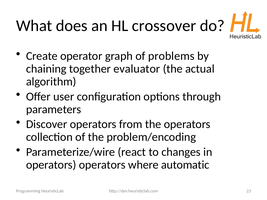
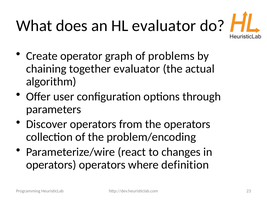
HL crossover: crossover -> evaluator (164, 26)
automatic: automatic -> definition (185, 165)
